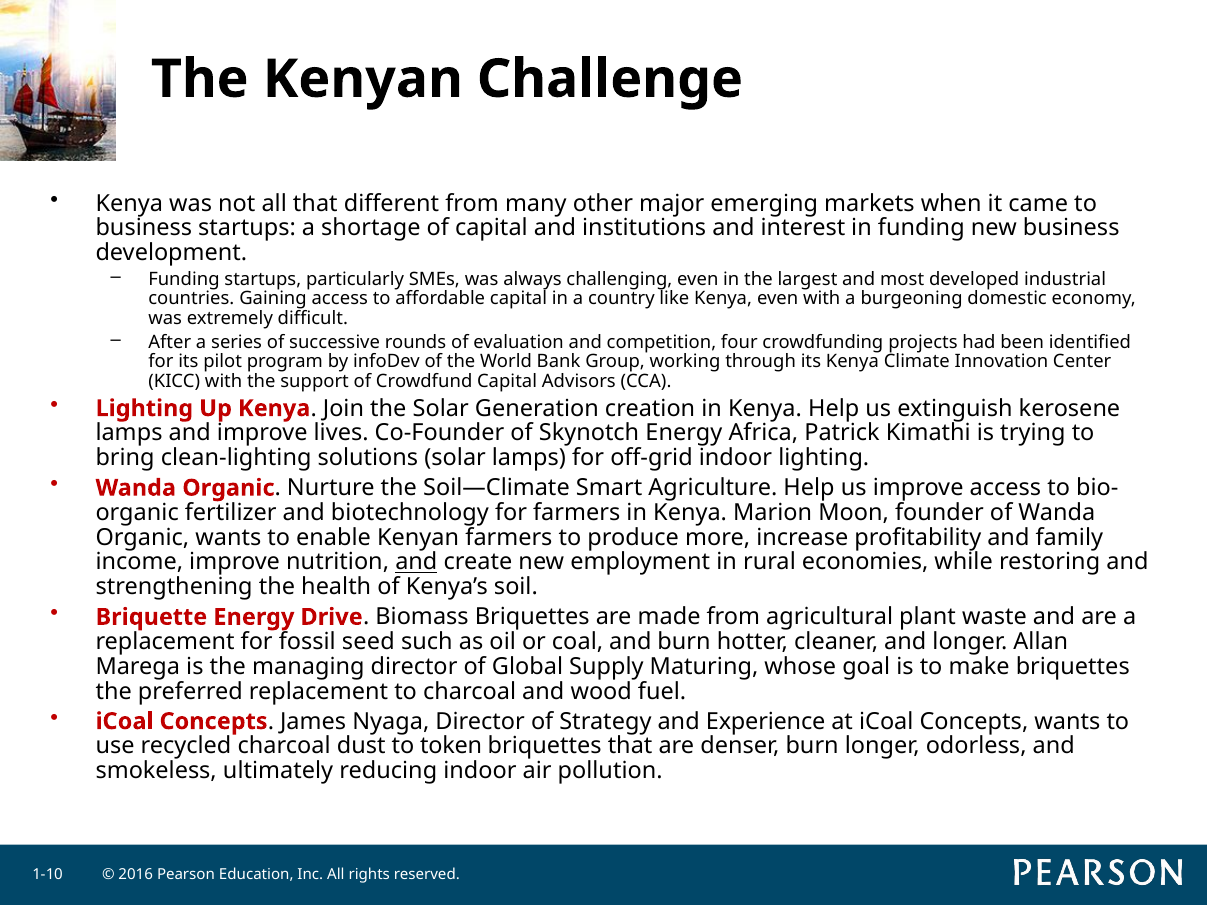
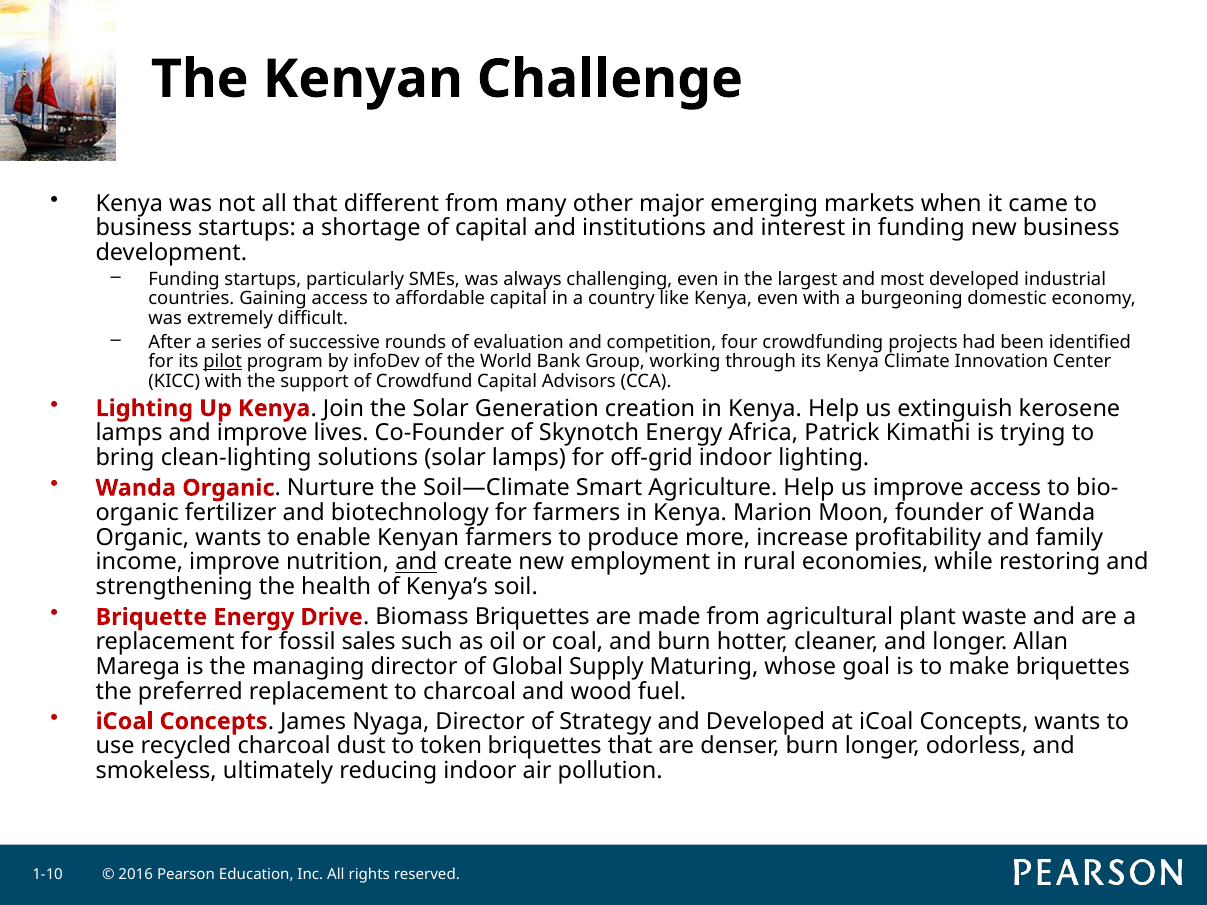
pilot underline: none -> present (223, 362)
seed: seed -> sales (369, 642)
and Experience: Experience -> Developed (765, 722)
